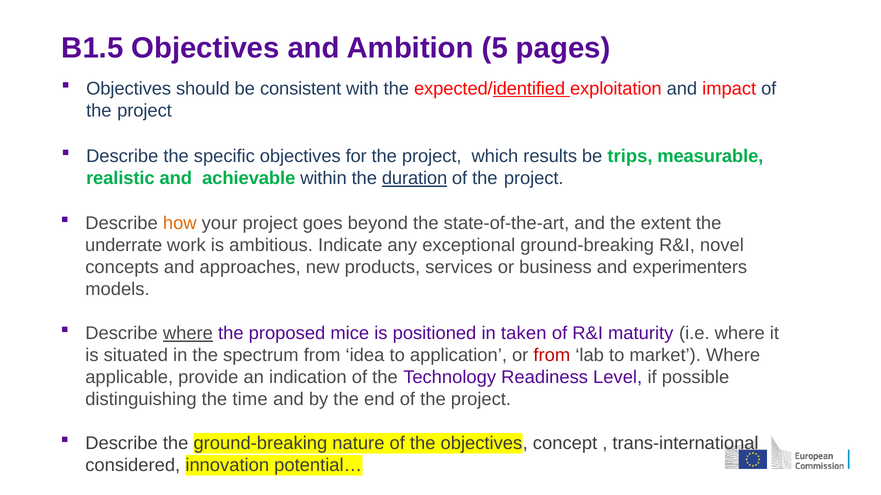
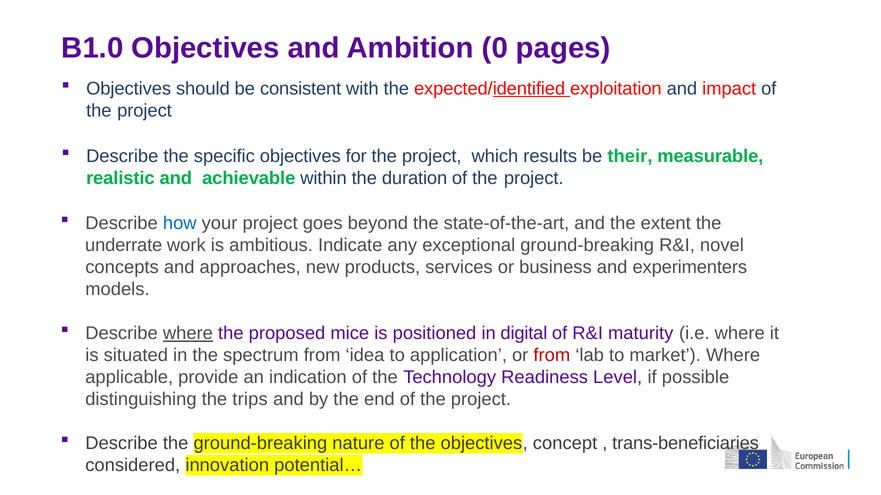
B1.5: B1.5 -> B1.0 (92, 48)
5: 5 -> 0 (495, 48)
trips: trips -> their (630, 157)
duration underline: present -> none (415, 179)
how colour: orange -> blue (180, 224)
taken: taken -> digital (524, 334)
time: time -> trips (250, 400)
trans-international: trans-international -> trans-beneficiaries (686, 444)
